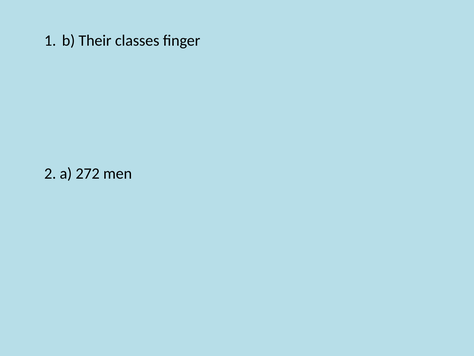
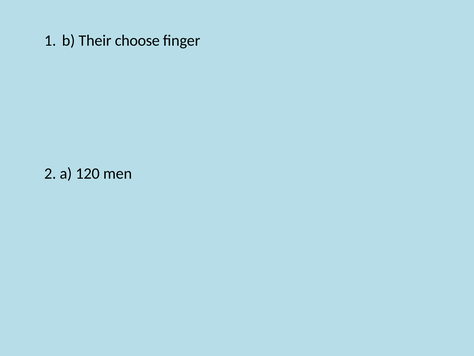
classes: classes -> choose (137, 41)
272: 272 -> 120 (88, 173)
